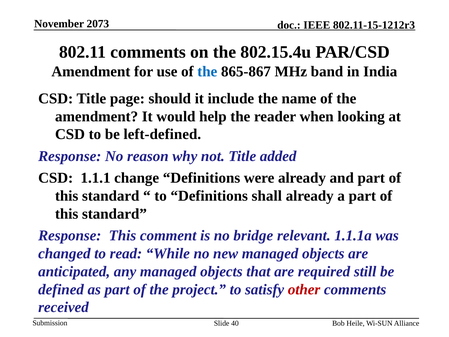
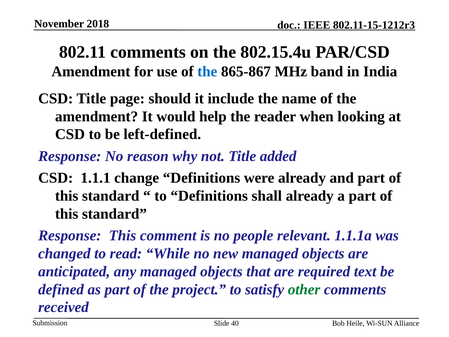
2073: 2073 -> 2018 (98, 24)
bridge: bridge -> people (253, 235)
still: still -> text (365, 271)
other colour: red -> green (304, 289)
